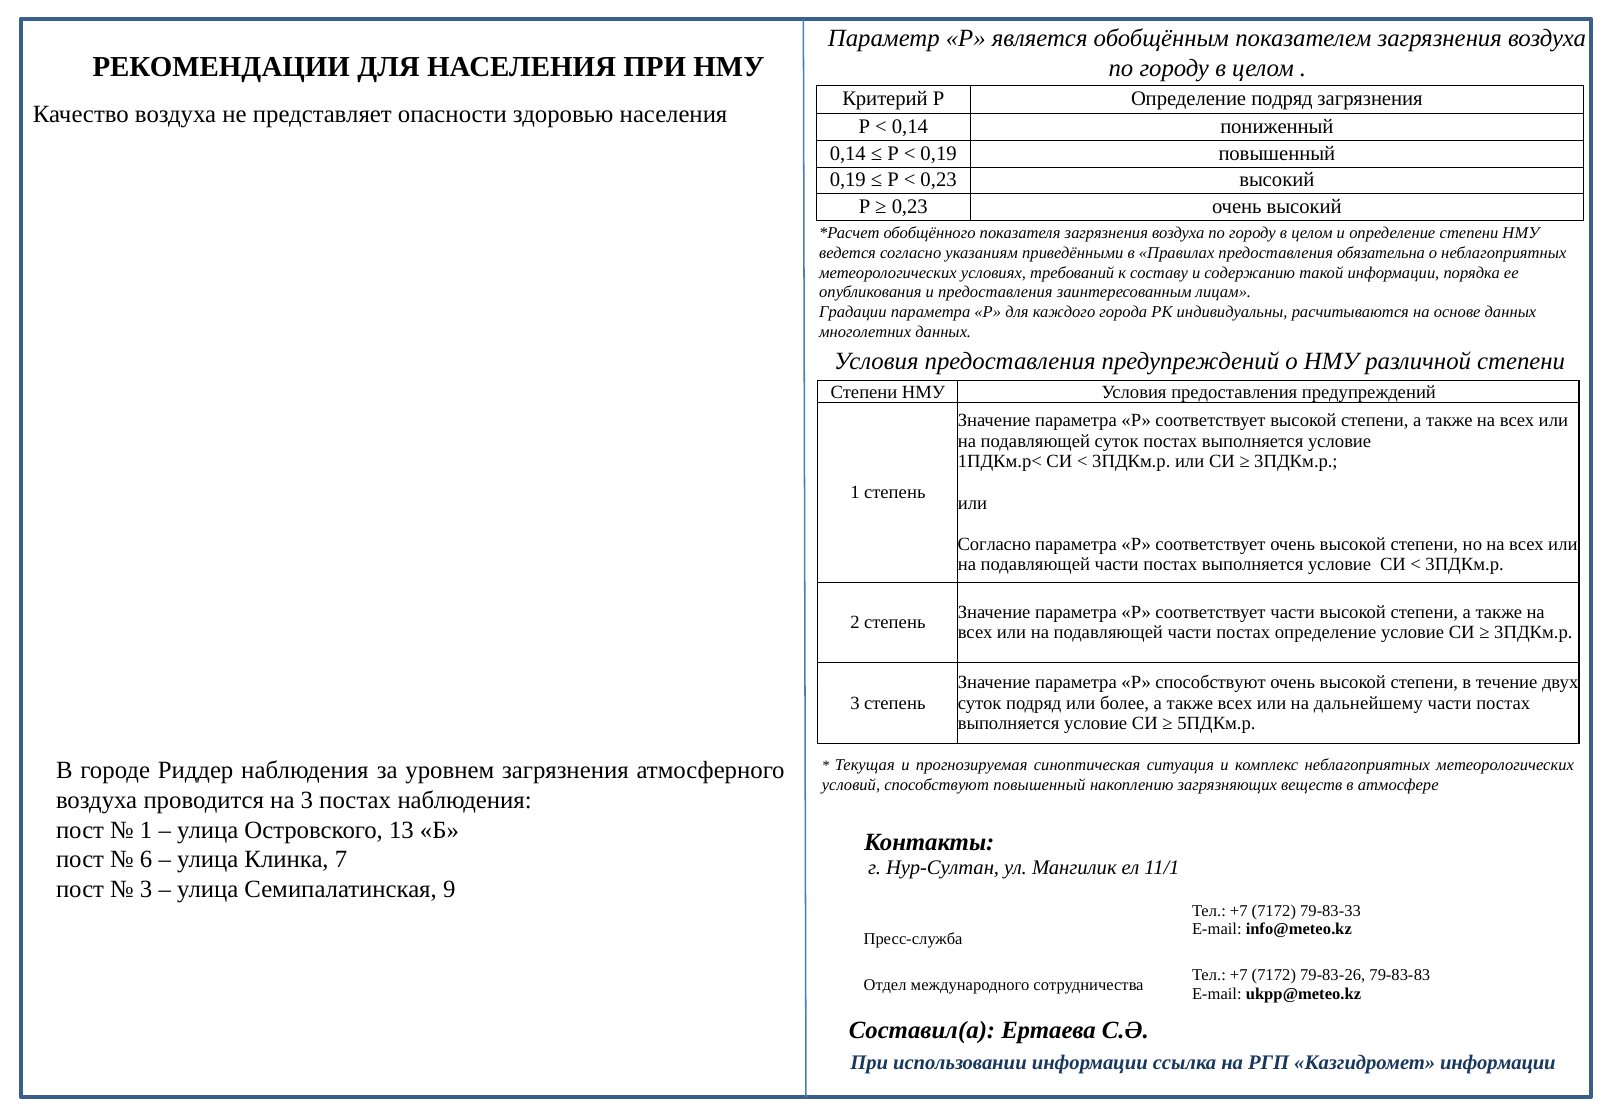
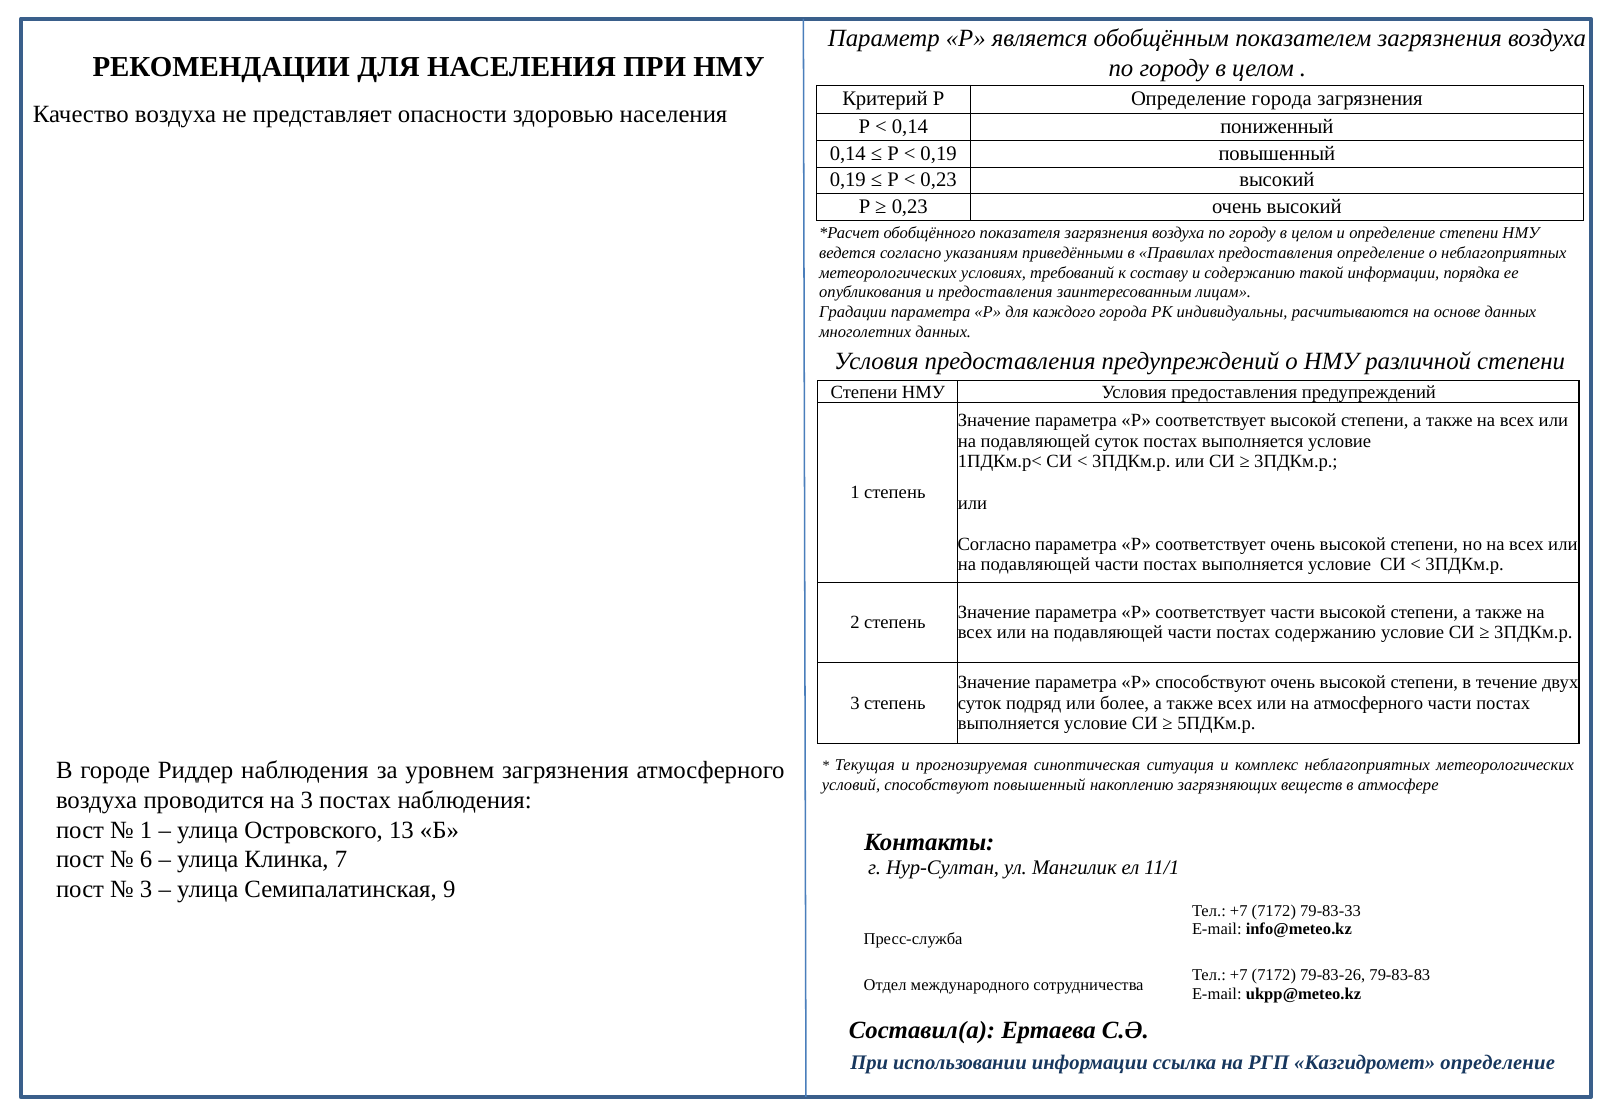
Определение подряд: подряд -> города (1282, 98)
предоставления обязательна: обязательна -> определение (1381, 253)
постах определение: определение -> содержанию (1326, 633)
на дальнейшему: дальнейшему -> атмосферного (1368, 703)
Казгидромет информации: информации -> определение (1498, 1063)
